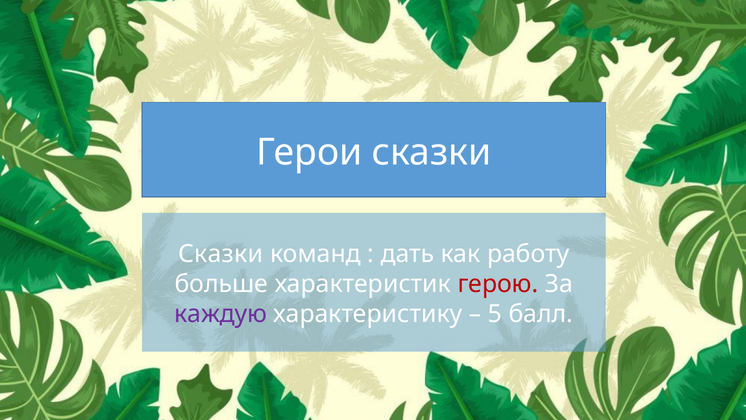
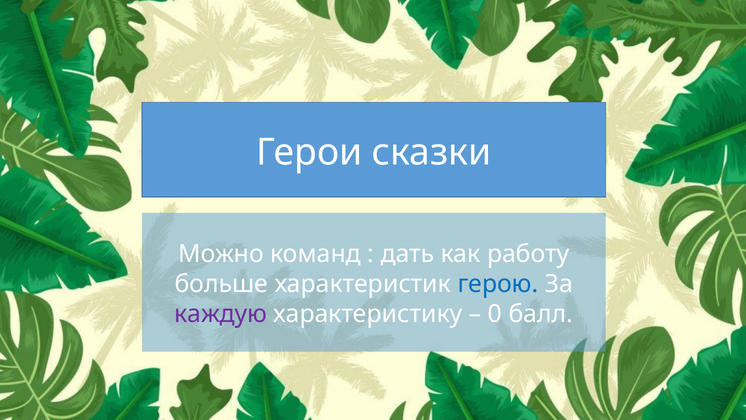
Сказки: Сказки -> Можно (221, 254)
герою colour: red -> blue (498, 284)
5: 5 -> 0 (495, 314)
